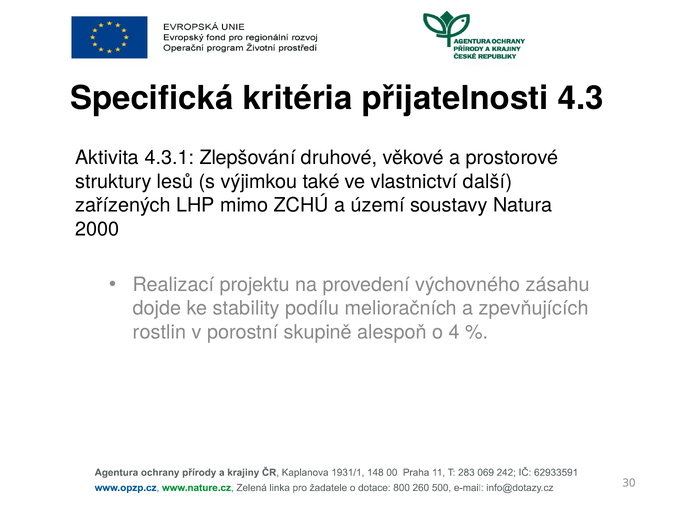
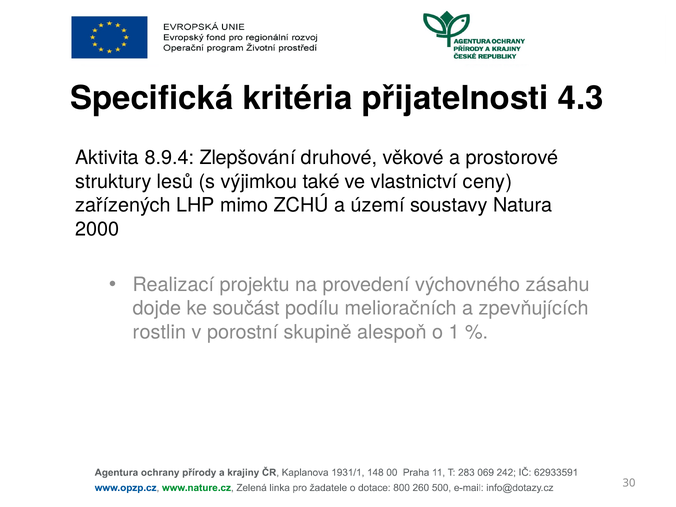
4.3.1: 4.3.1 -> 8.9.4 (169, 158)
další: další -> ceny (488, 182)
stability: stability -> součást (246, 308)
4: 4 -> 1 (454, 332)
